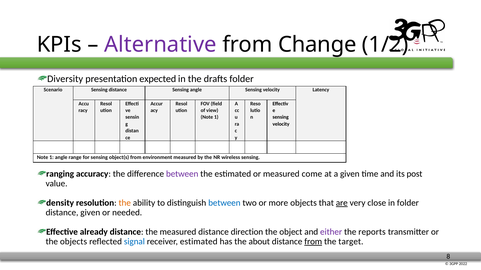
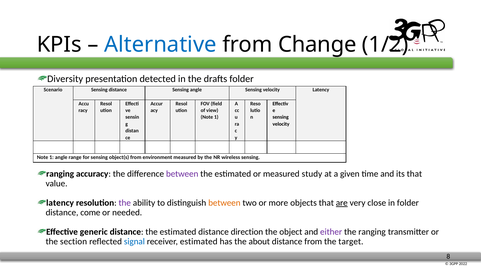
Alternative colour: purple -> blue (160, 45)
expected: expected -> detected (158, 79)
come: come -> study (312, 174)
its post: post -> that (414, 174)
density: density -> latency (60, 203)
the colour: orange -> purple (125, 203)
between colour: blue -> orange (224, 203)
distance given: given -> come (90, 213)
already: already -> generic (94, 232)
distance the measured: measured -> estimated (178, 232)
the reports: reports -> ranging (372, 232)
the objects: objects -> section (74, 242)
from underline: present -> none (313, 242)
